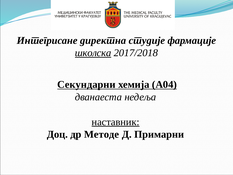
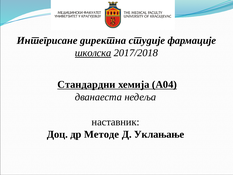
Секундарни: Секундарни -> Стандардни (86, 84)
наставник underline: present -> none (116, 122)
Примарни: Примарни -> Уклањање (159, 134)
